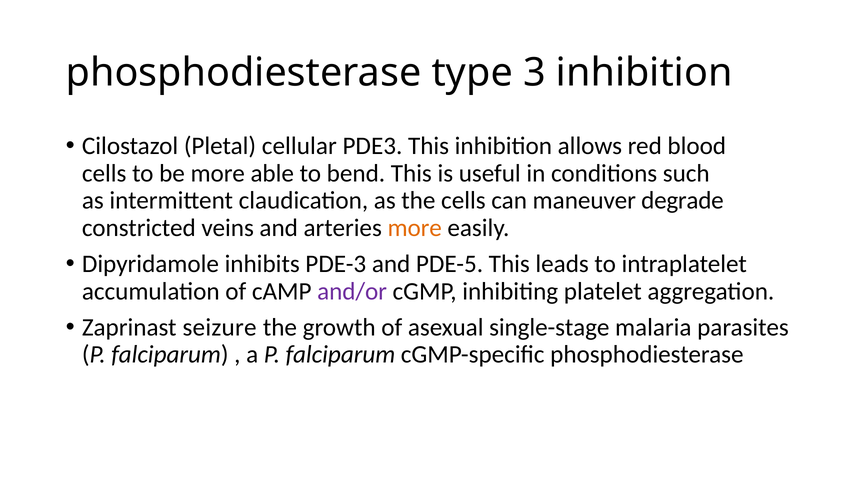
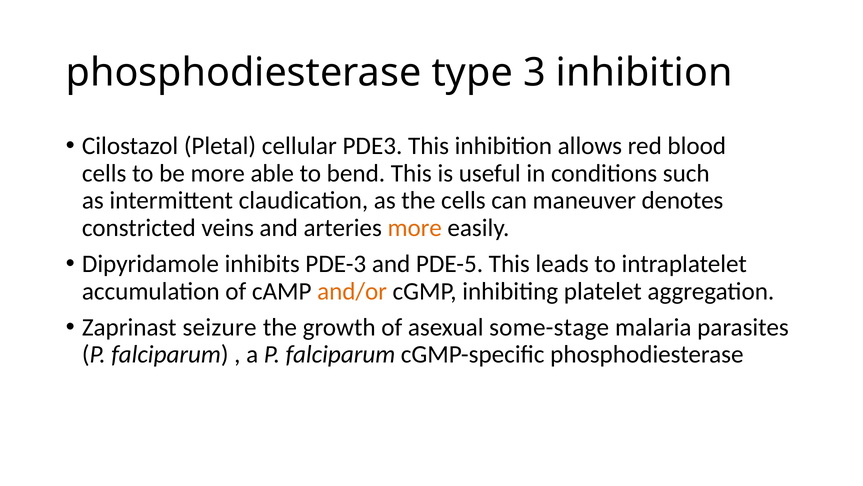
degrade: degrade -> denotes (682, 200)
and/or colour: purple -> orange (352, 291)
single-stage: single-stage -> some-stage (549, 327)
